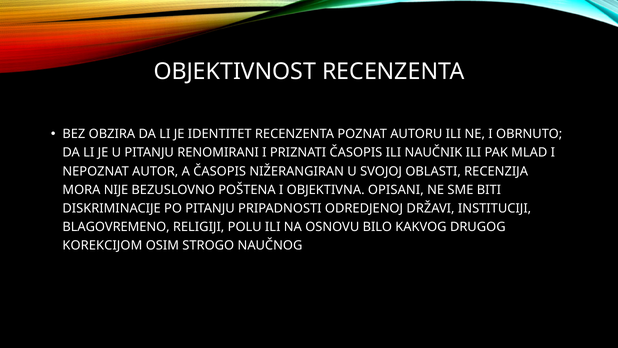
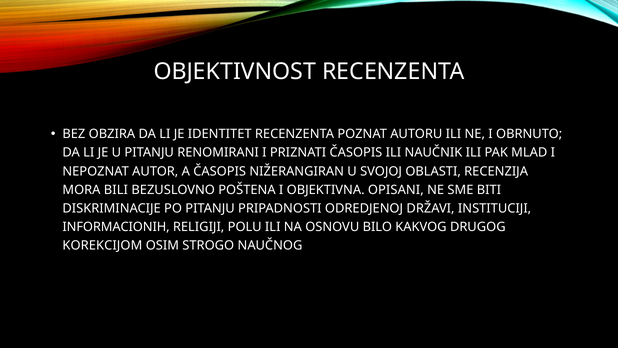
NIJE: NIJE -> BILI (116, 190)
BLAGOVREMENO: BLAGOVREMENO -> INFORMACIONIH (116, 227)
